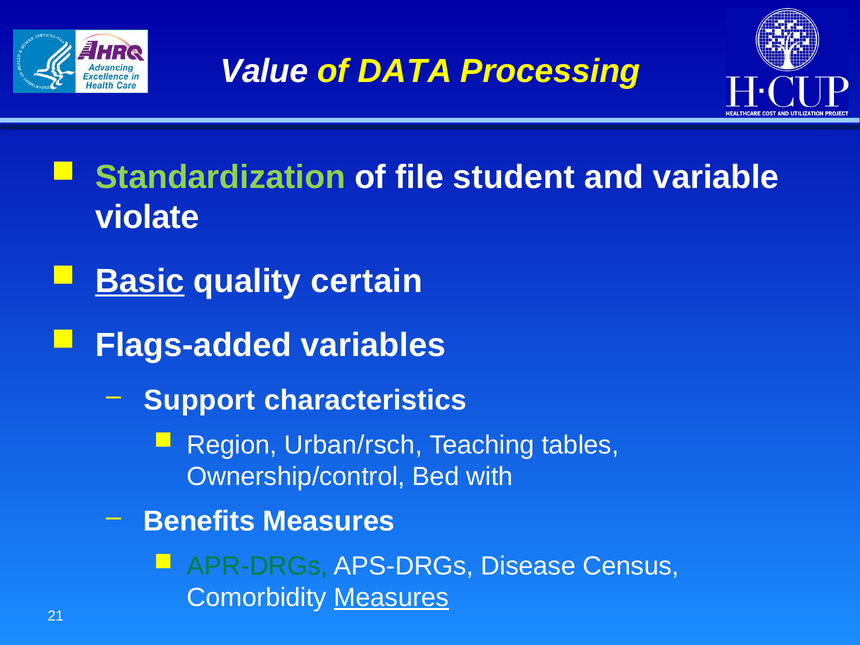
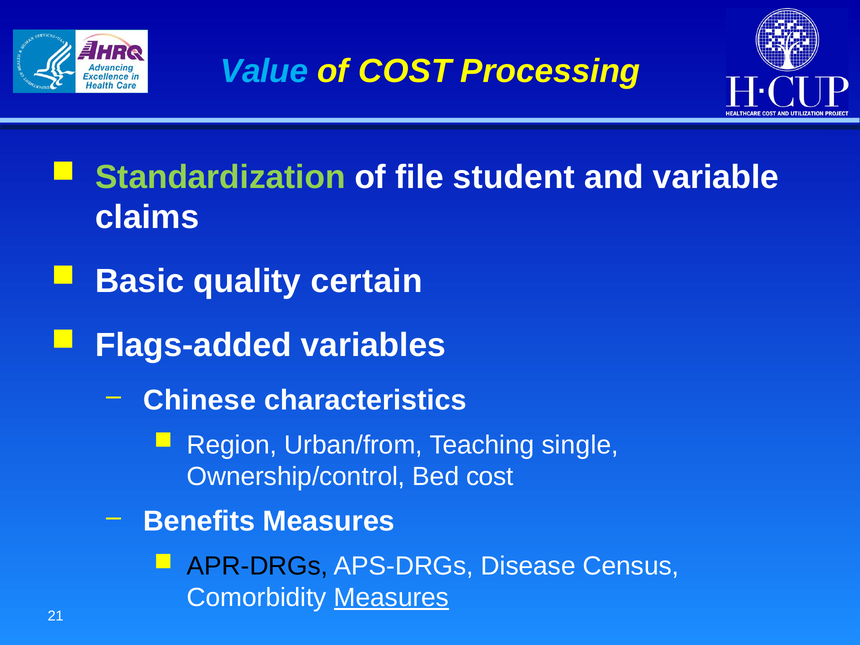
Value colour: white -> light blue (264, 71)
of DATA: DATA -> COST (405, 71)
violate: violate -> claims (147, 217)
Basic underline: present -> none (140, 281)
Support: Support -> Chinese (200, 400)
Urban/rsch: Urban/rsch -> Urban/from (354, 445)
tables: tables -> single (580, 445)
Bed with: with -> cost (490, 476)
APR-DRGs colour: green -> black (258, 566)
